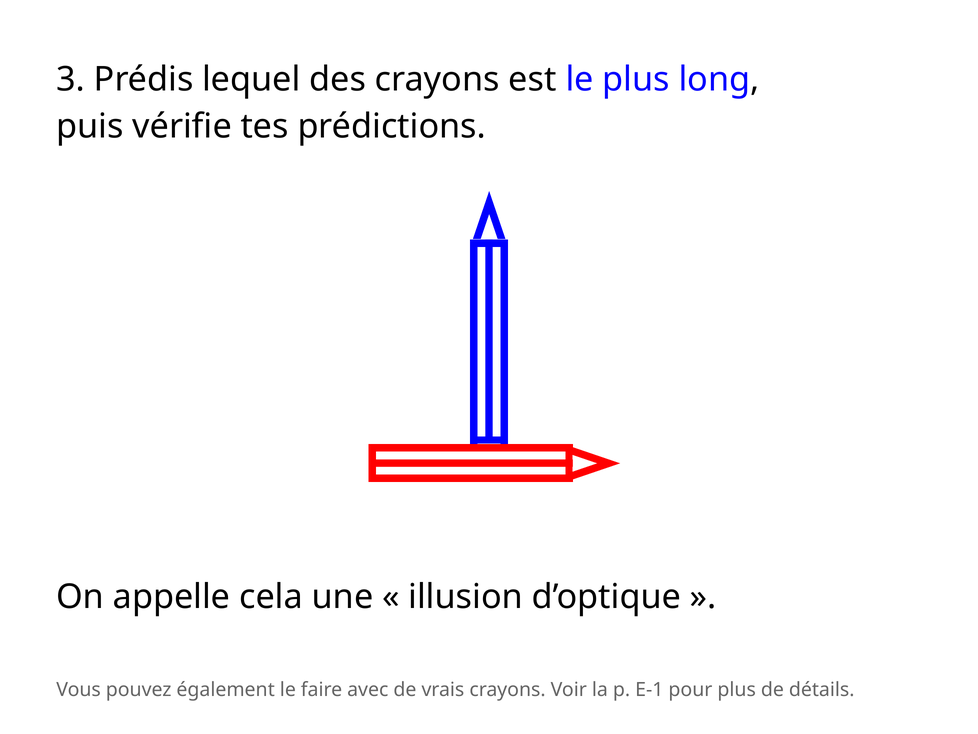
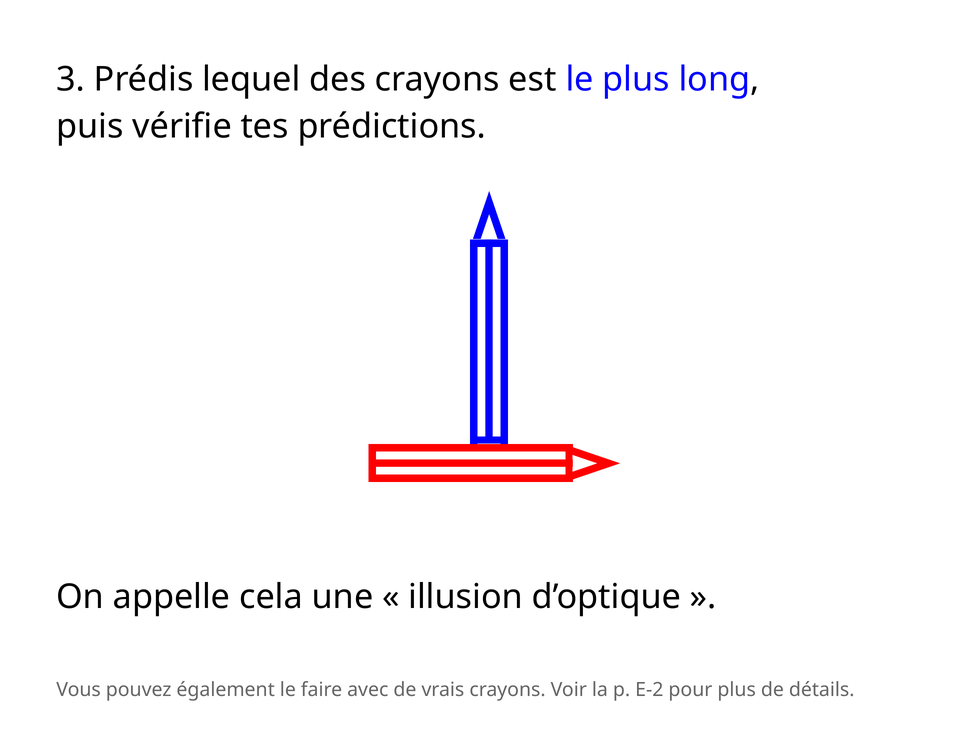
E-1: E-1 -> E-2 (649, 689)
